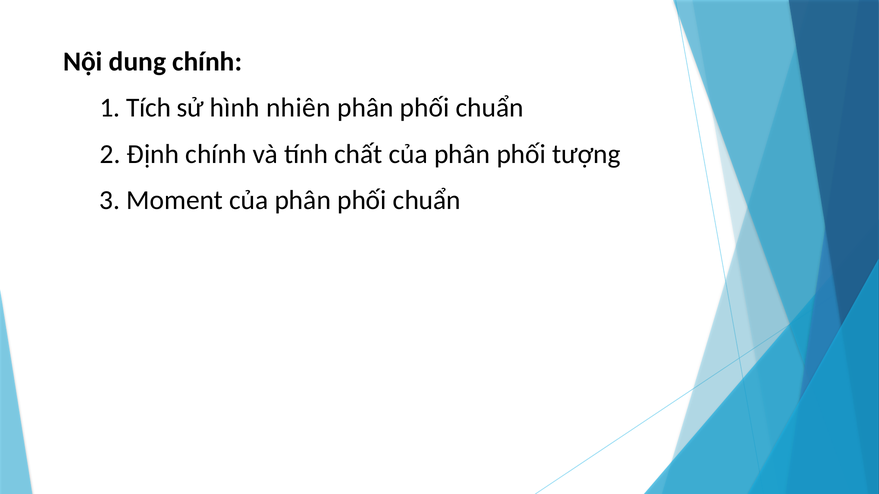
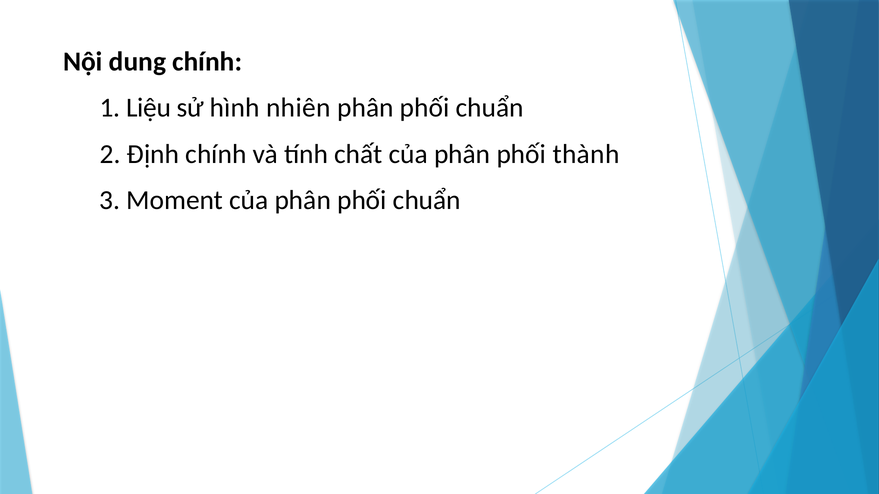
Tích: Tích -> Liệu (149, 108)
tượng: tượng -> thành (586, 154)
